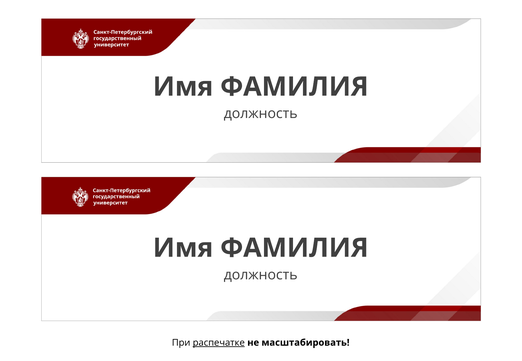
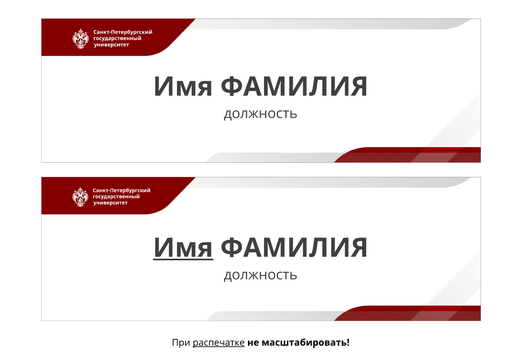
Имя underline: none -> present (183, 248)
